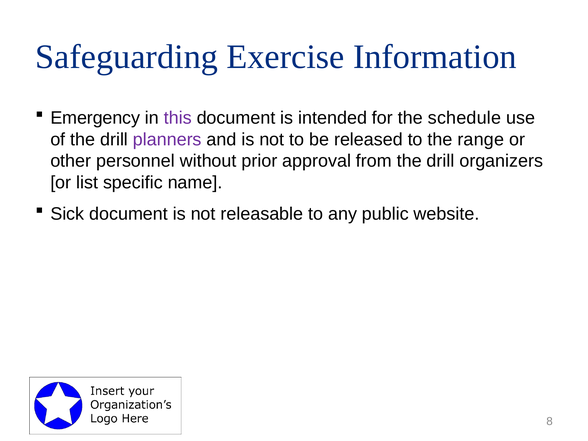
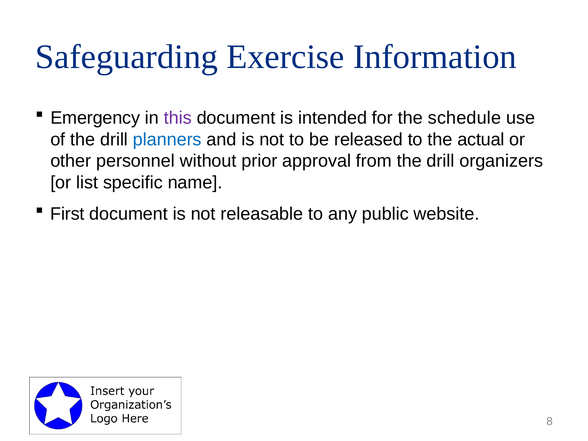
planners colour: purple -> blue (167, 139)
range: range -> actual (481, 139)
Sick: Sick -> First (67, 214)
